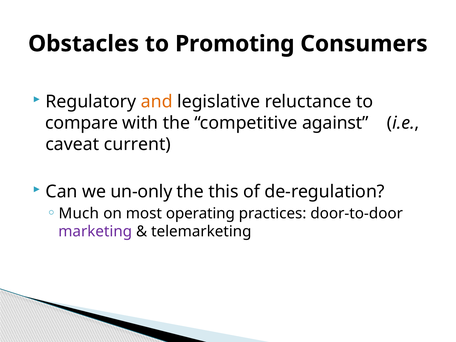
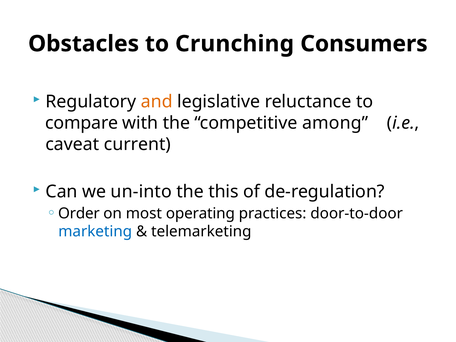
Promoting: Promoting -> Crunching (235, 44)
against: against -> among (335, 123)
un-only: un-only -> un-into (141, 192)
Much: Much -> Order (79, 213)
marketing colour: purple -> blue (95, 232)
